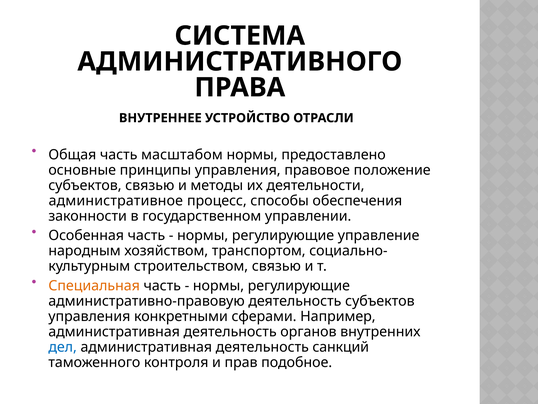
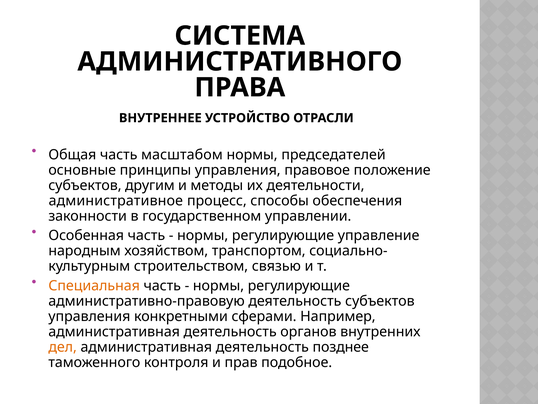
предоставлено: предоставлено -> председателей (334, 155)
субъектов связью: связью -> другим (150, 185)
дел colour: blue -> orange (63, 347)
санкций: санкций -> позднее (341, 347)
